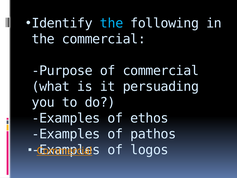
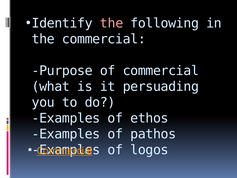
the colour: light blue -> pink (112, 23)
